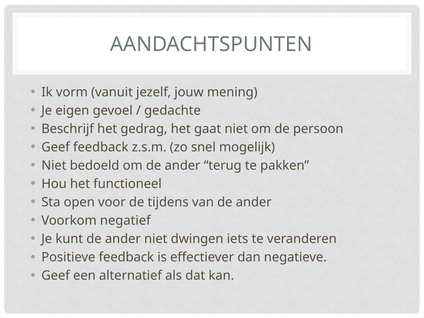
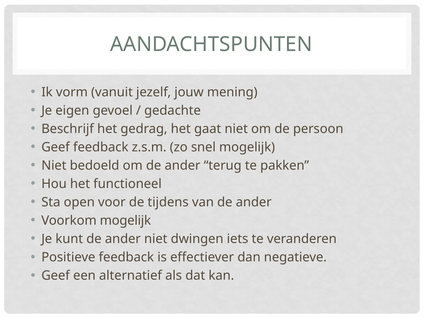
Voorkom negatief: negatief -> mogelijk (125, 221)
